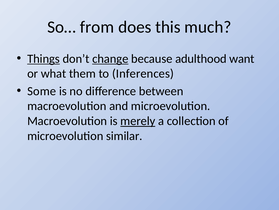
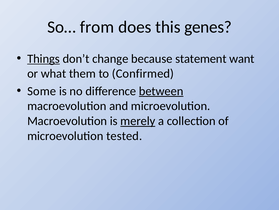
much: much -> genes (208, 27)
change underline: present -> none (110, 59)
adulthood: adulthood -> statement (201, 59)
Inferences: Inferences -> Confirmed (143, 73)
between underline: none -> present (161, 91)
similar: similar -> tested (124, 135)
